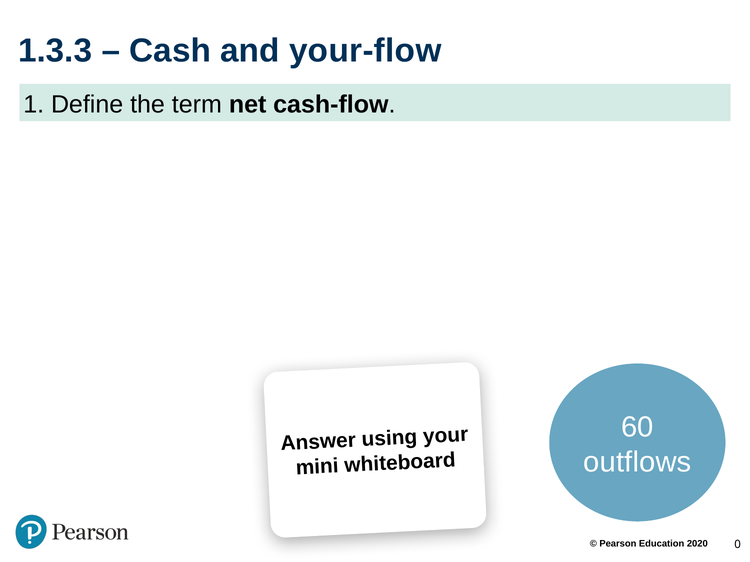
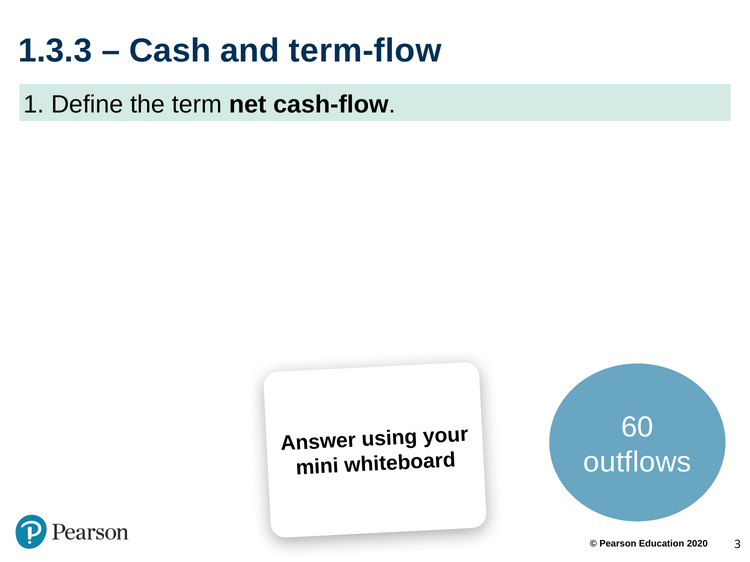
your-flow: your-flow -> term-flow (365, 51)
0: 0 -> 3 (738, 545)
